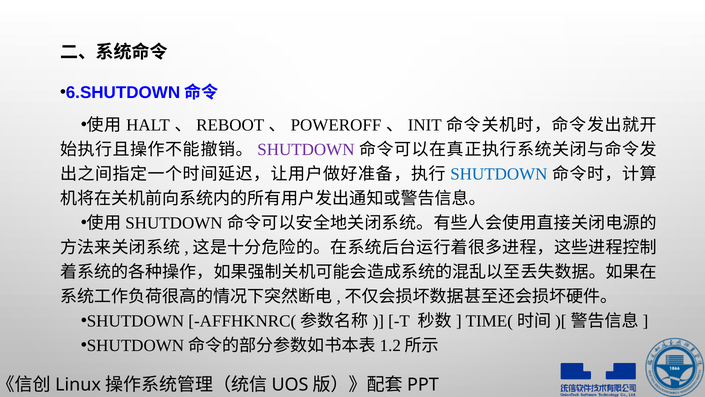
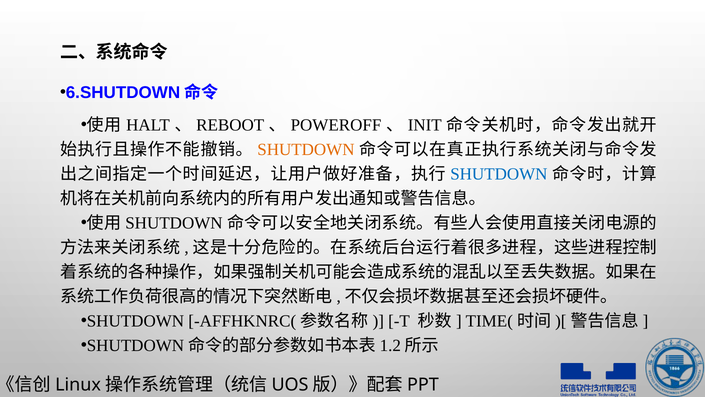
SHUTDOWN colour: purple -> orange (306, 149)
